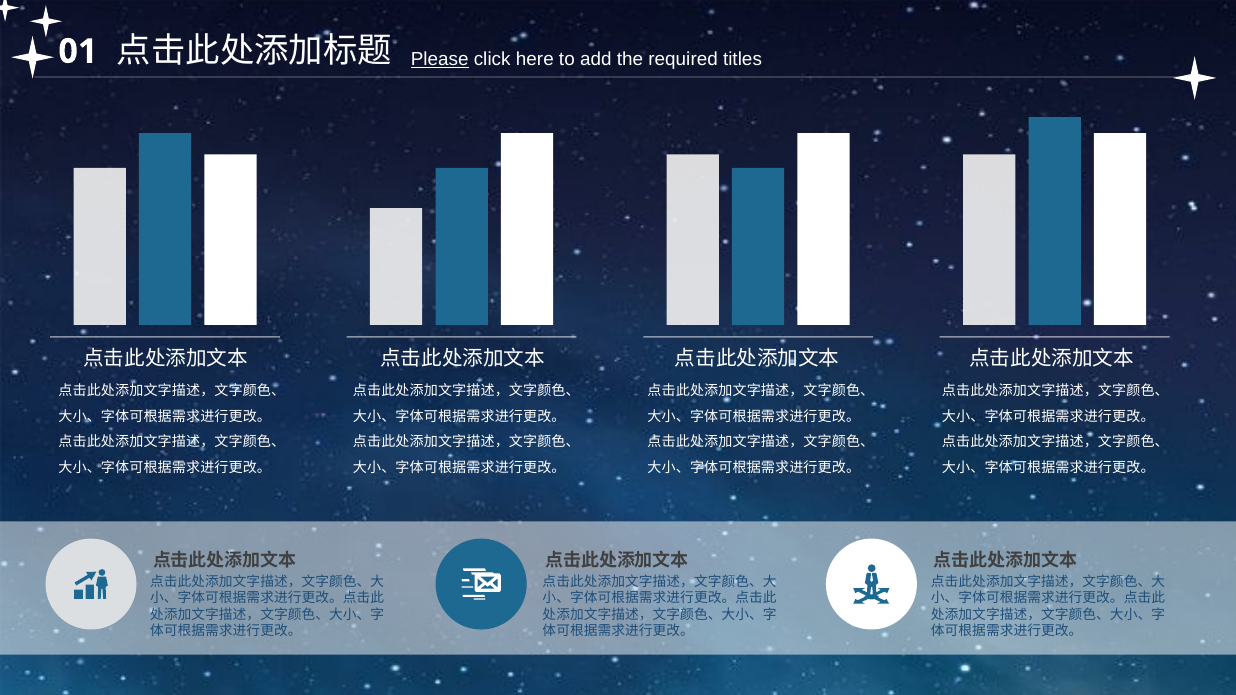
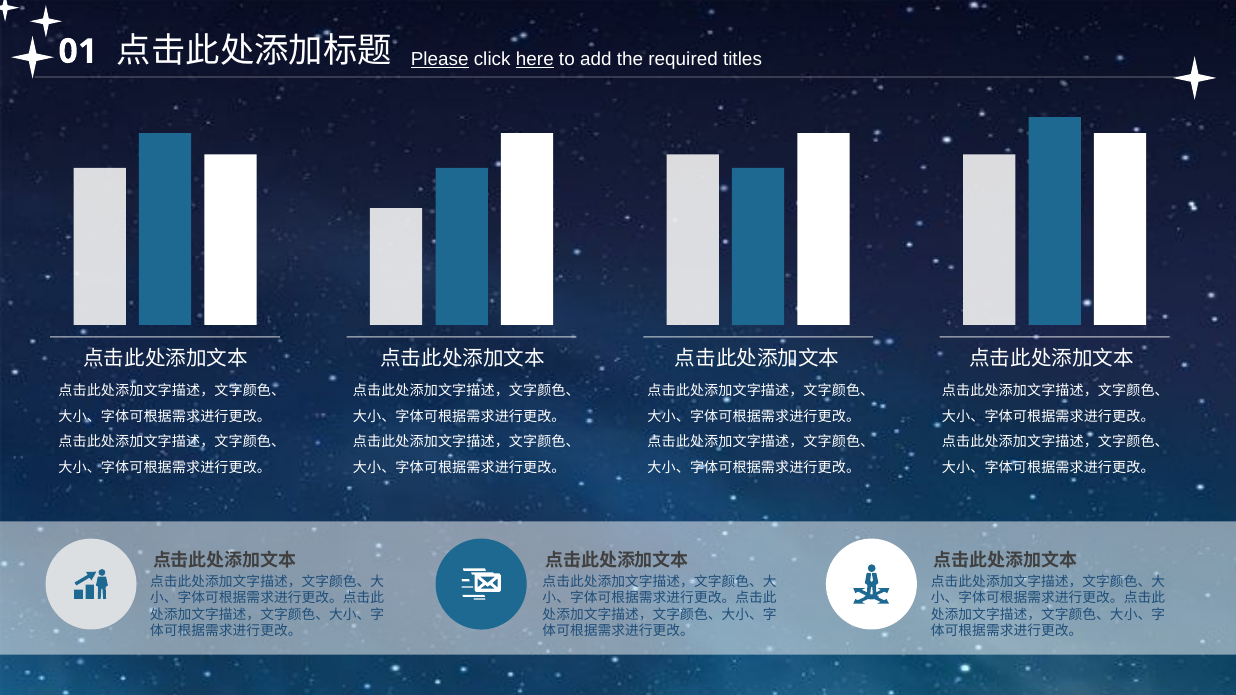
here underline: none -> present (535, 59)
